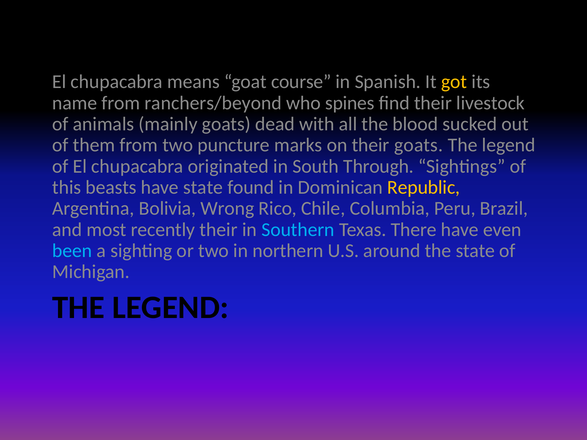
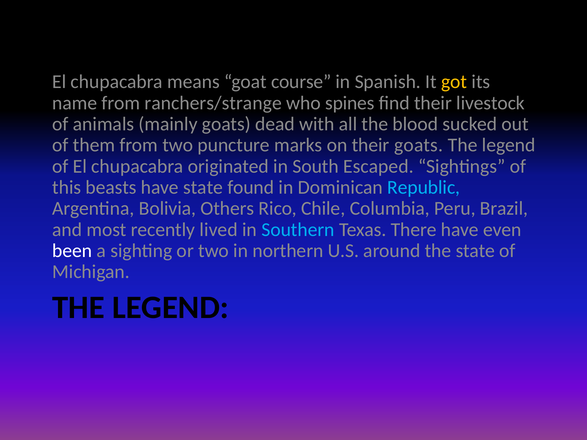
ranchers/beyond: ranchers/beyond -> ranchers/strange (213, 103)
Through: Through -> Escaped (378, 166)
Republic colour: yellow -> light blue (424, 187)
Wrong: Wrong -> Others (227, 209)
recently their: their -> lived (219, 230)
been colour: light blue -> white (72, 251)
